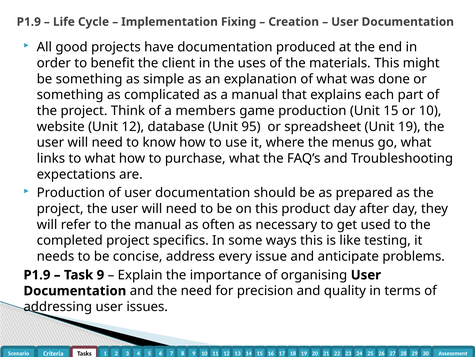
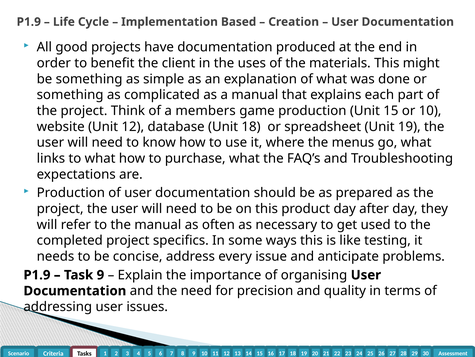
Fixing: Fixing -> Based (239, 22)
Unit 95: 95 -> 18 (251, 126)
